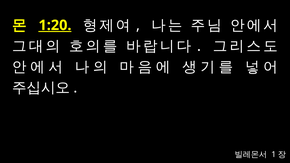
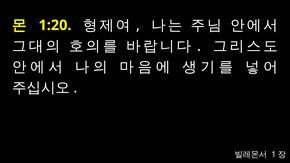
1:20 underline: present -> none (55, 25)
